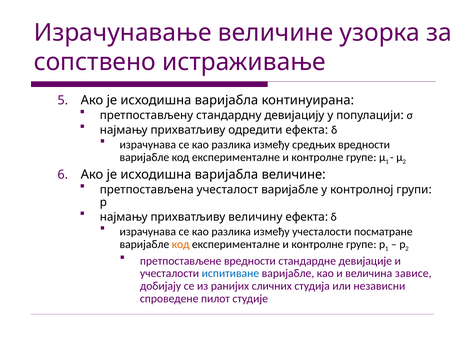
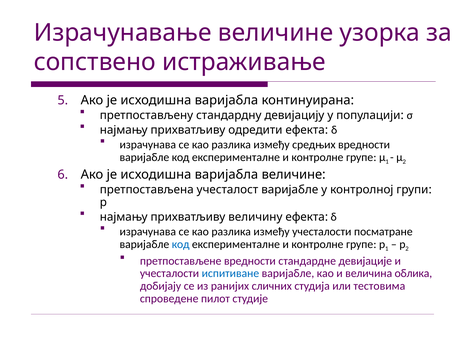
код colour: orange -> blue (181, 244)
зависе: зависе -> облика (413, 273)
независни: независни -> тестовима (379, 286)
